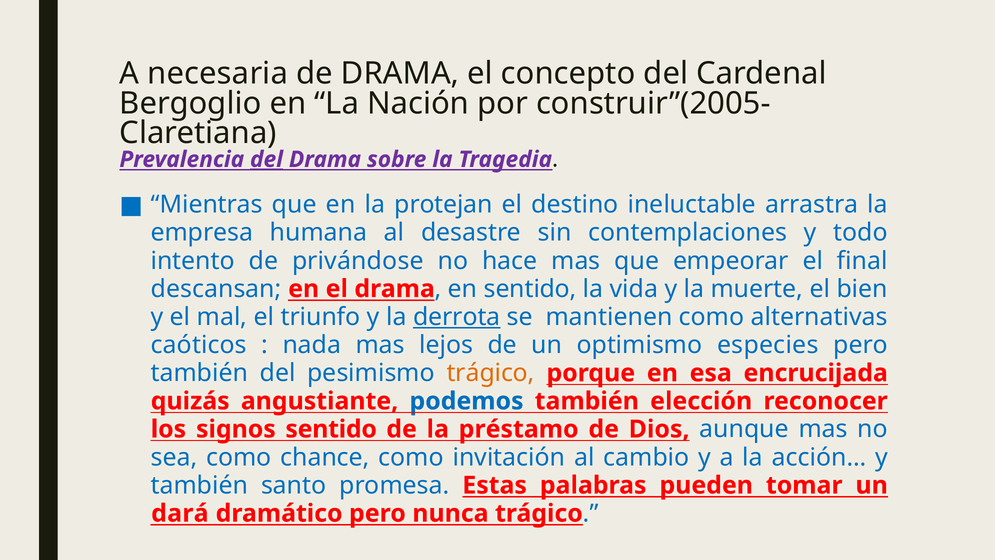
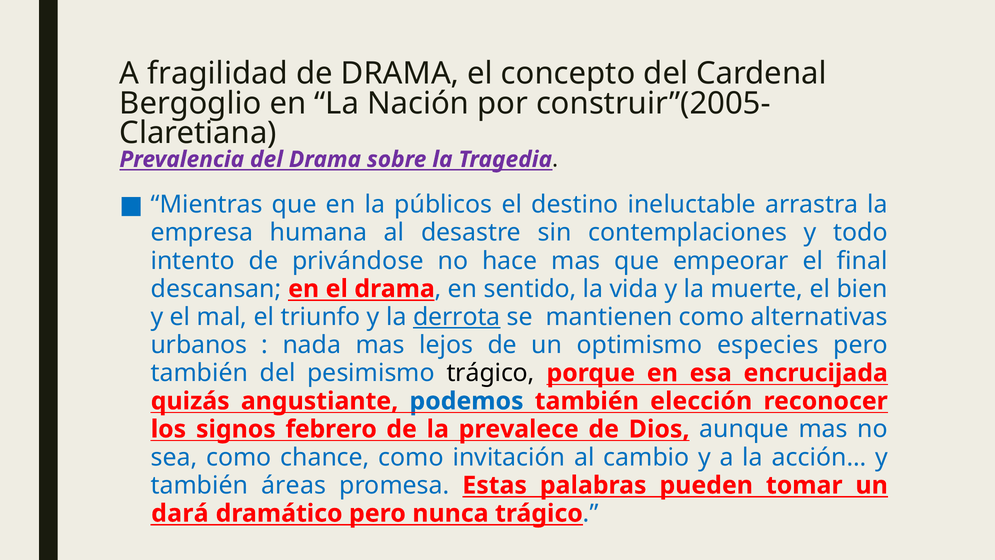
necesaria: necesaria -> fragilidad (218, 73)
del underline: present -> none (267, 159)
protejan: protejan -> públicos (443, 205)
caóticos: caóticos -> urbanos (199, 345)
trágico colour: orange -> black (491, 373)
signos sentido: sentido -> febrero (331, 429)
préstamo: préstamo -> prevalece (519, 429)
santo: santo -> áreas (294, 485)
